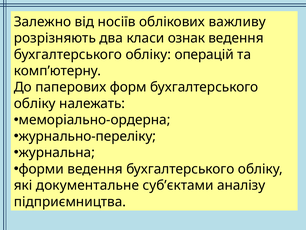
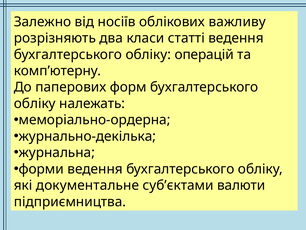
ознак: ознак -> статті (186, 38)
журнально-переліку: журнально-переліку -> журнально-декілька (87, 136)
аналізу: аналізу -> валюти (241, 185)
